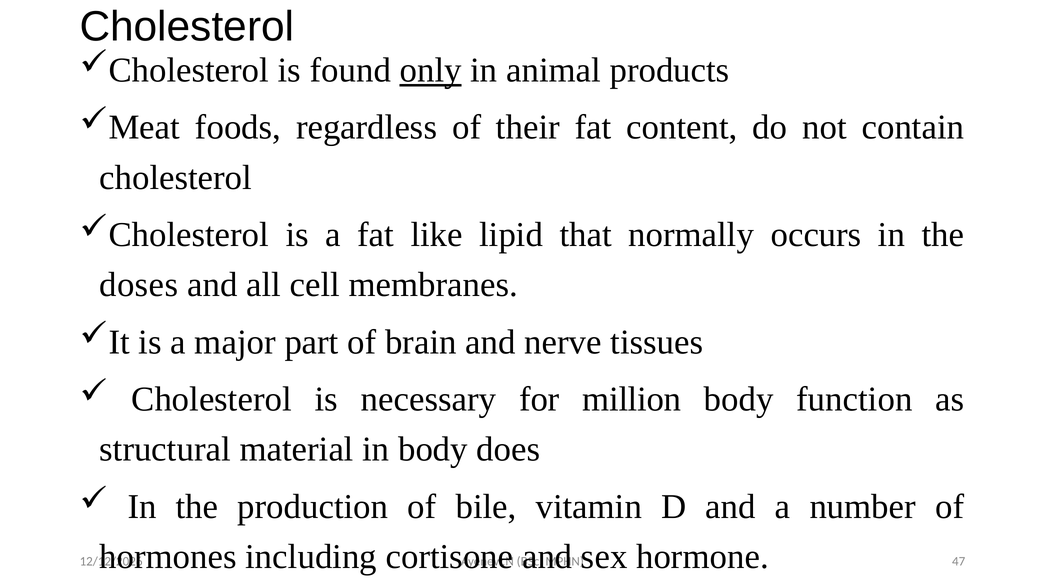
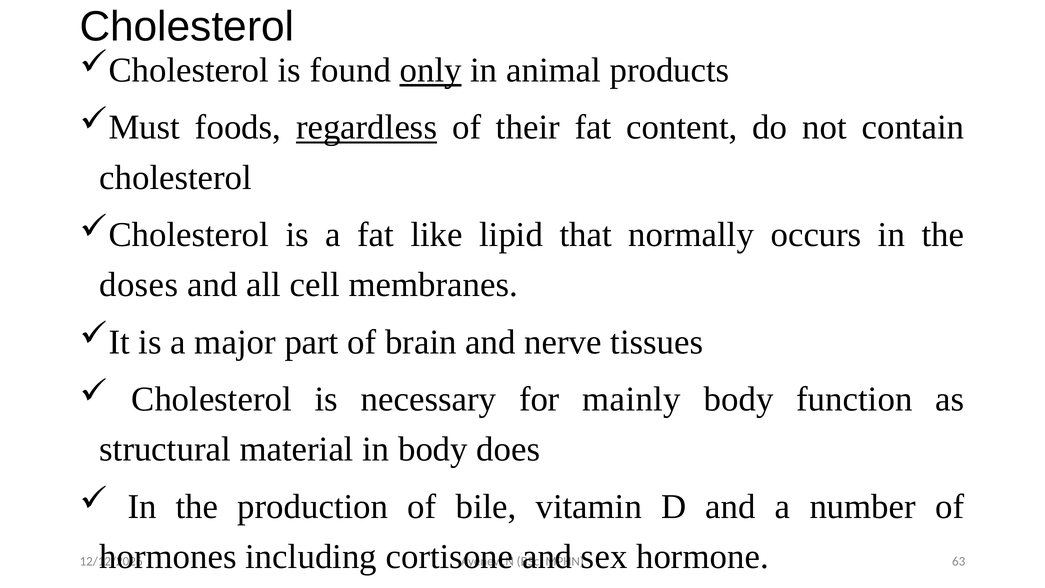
Meat: Meat -> Must (144, 127)
regardless underline: none -> present (367, 127)
million: million -> mainly (632, 399)
47: 47 -> 63 (959, 561)
